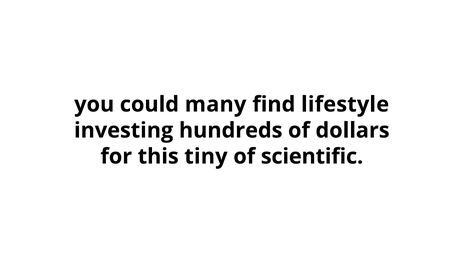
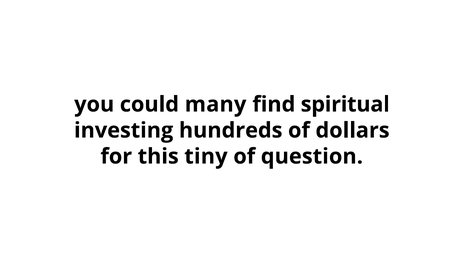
lifestyle: lifestyle -> spiritual (345, 104)
scientific: scientific -> question (312, 156)
